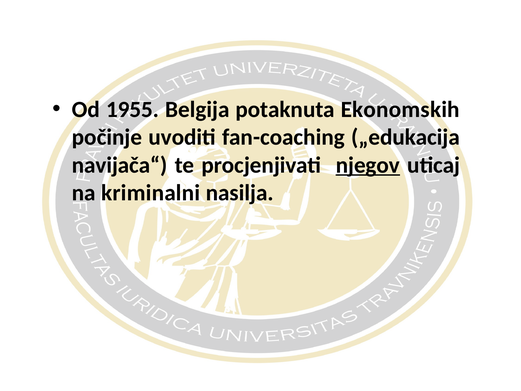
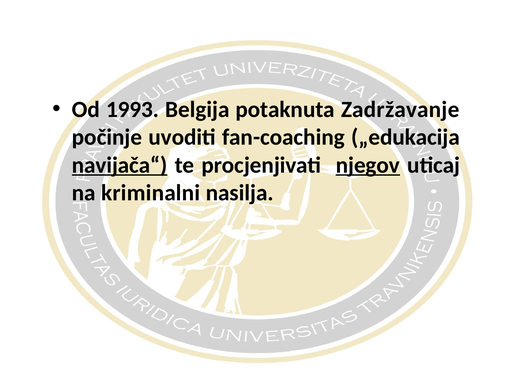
1955: 1955 -> 1993 (133, 109)
Ekonomskih: Ekonomskih -> Zadržavanje (400, 109)
navijača“ underline: none -> present (120, 165)
